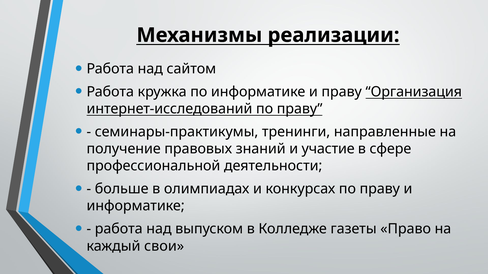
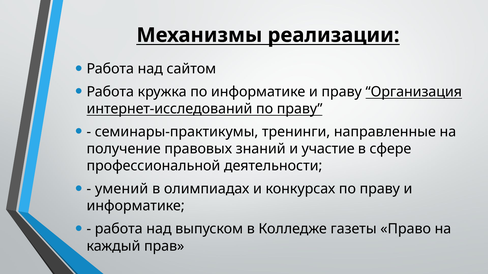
больше: больше -> умений (122, 189)
свои: свои -> прав (164, 246)
